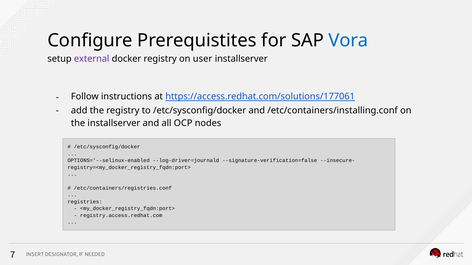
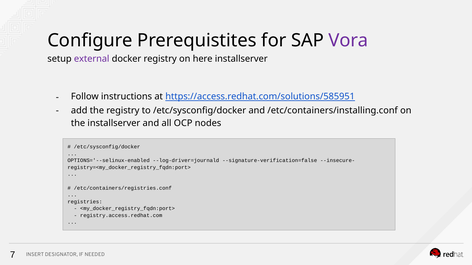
Vora colour: blue -> purple (348, 40)
user: user -> here (203, 59)
https://access.redhat.com/solutions/177061: https://access.redhat.com/solutions/177061 -> https://access.redhat.com/solutions/585951 (260, 97)
